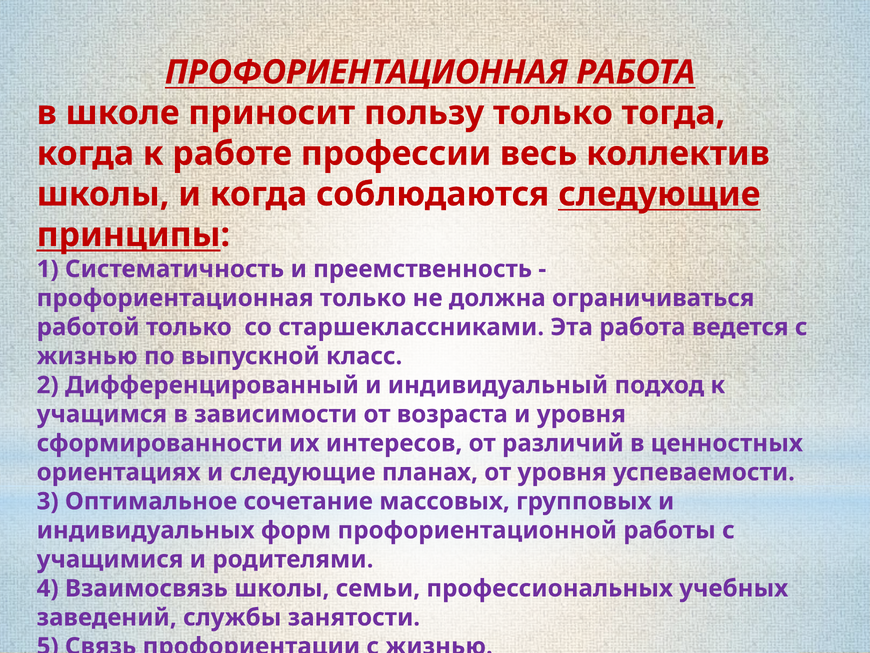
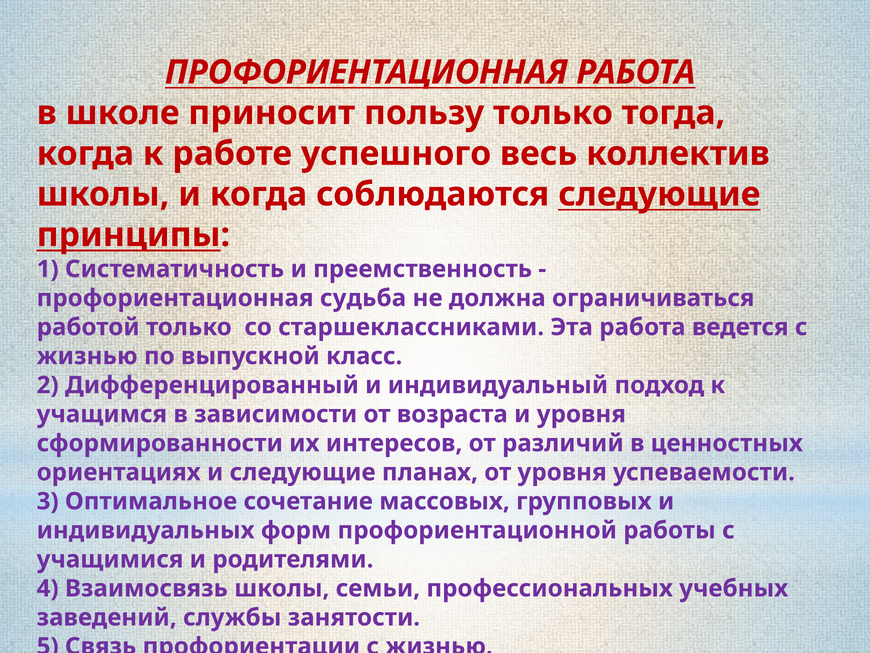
профессии: профессии -> успешного (396, 153)
профориентационная только: только -> судьба (363, 298)
